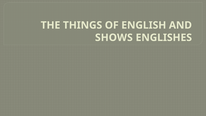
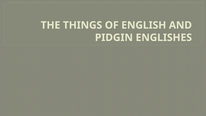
SHOWS: SHOWS -> PIDGIN (114, 38)
